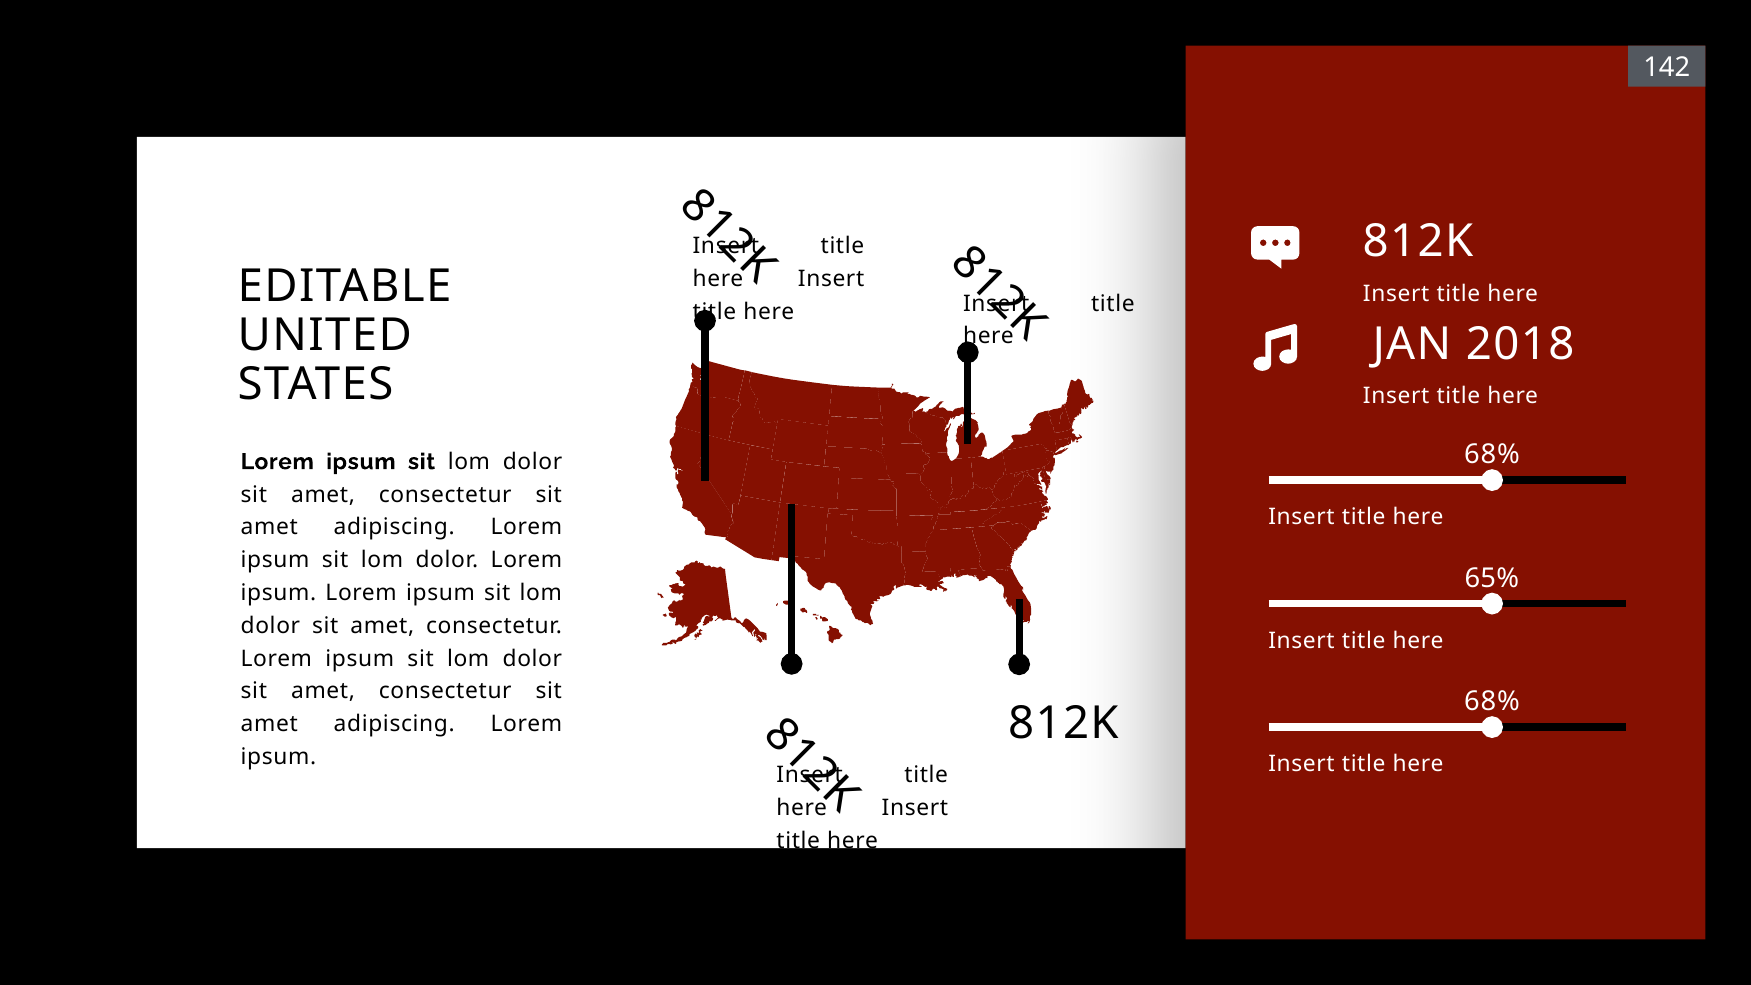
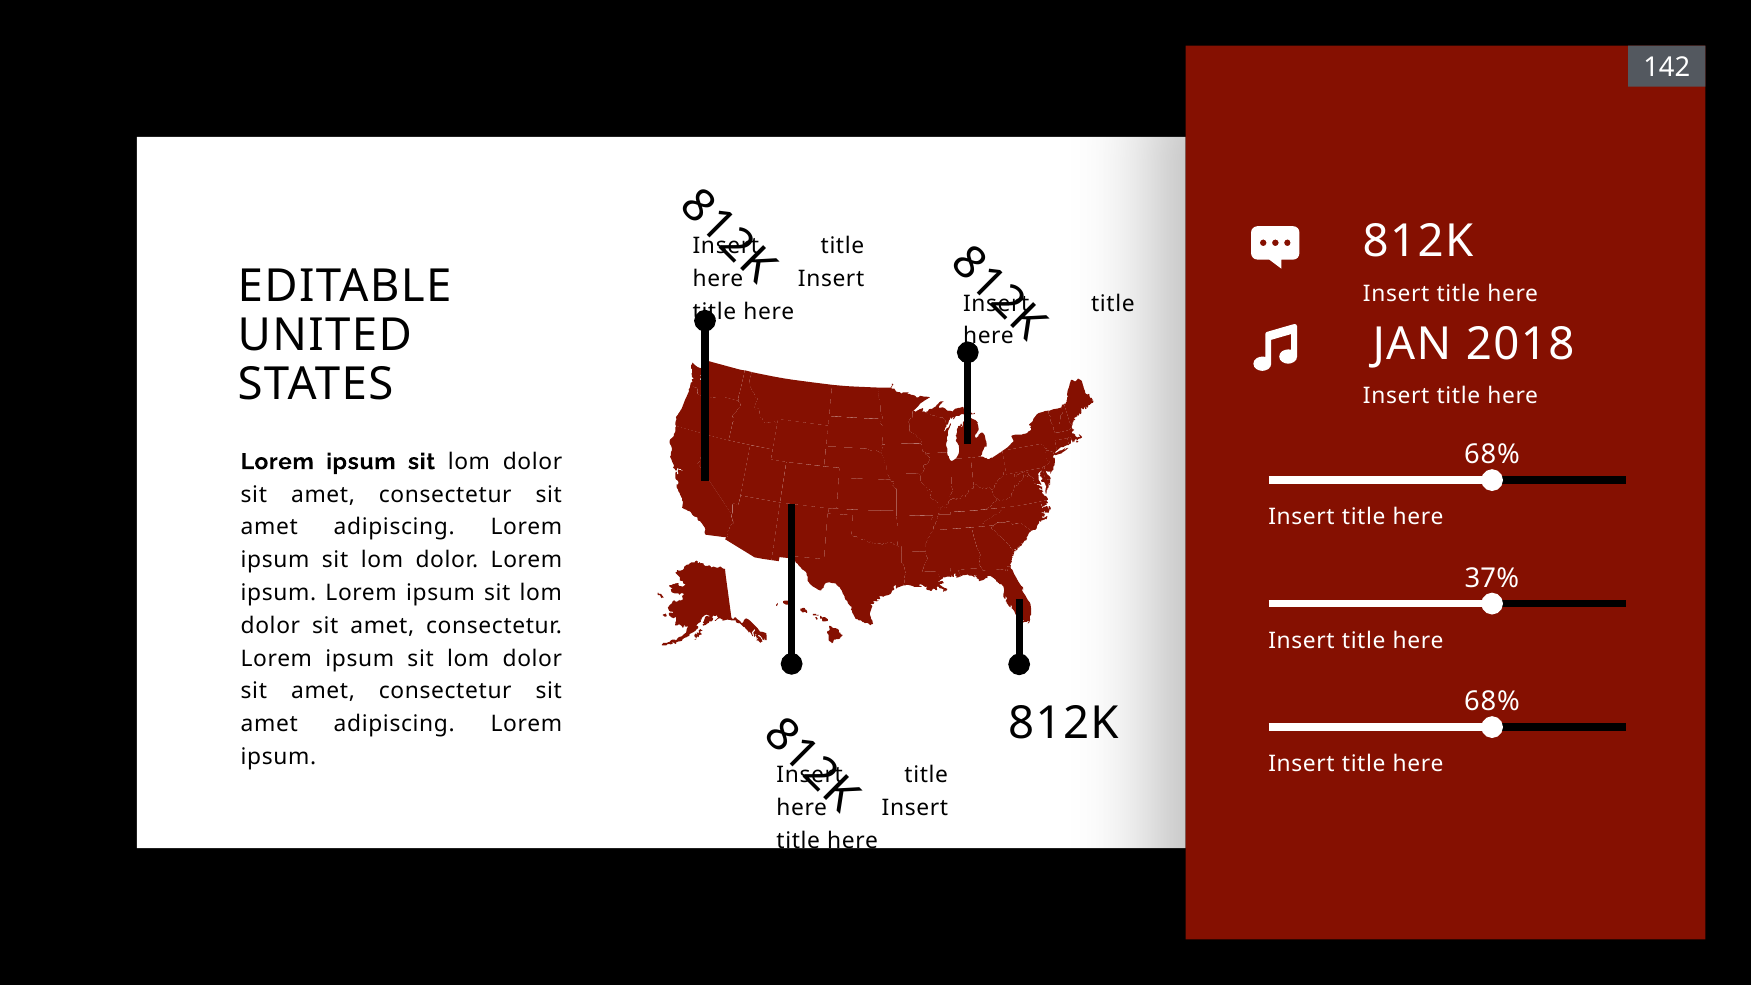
65%: 65% -> 37% (1492, 578)
